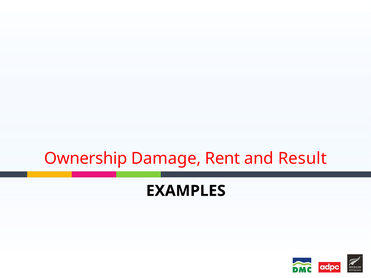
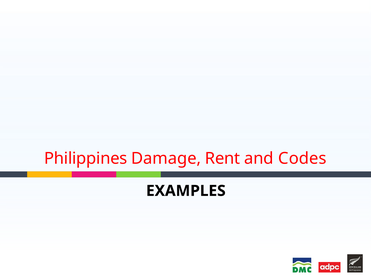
Ownership: Ownership -> Philippines (86, 158)
Result: Result -> Codes (302, 158)
